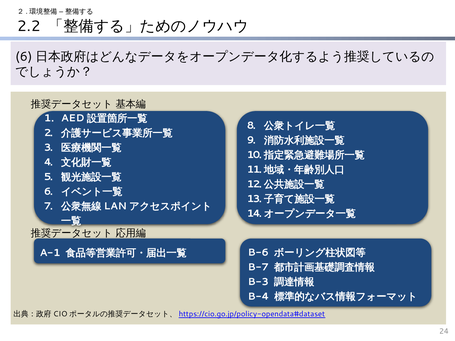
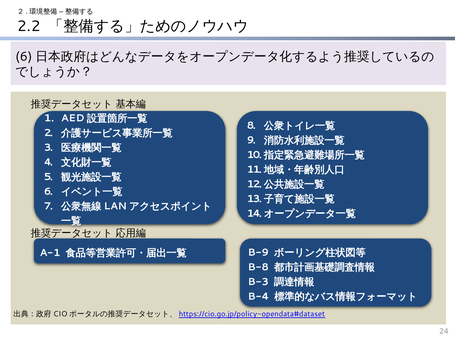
B-6: B-6 -> B-9 (258, 253)
B-7: B-7 -> B-8 (258, 267)
